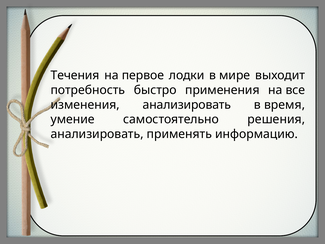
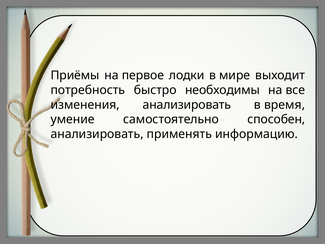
Течения: Течения -> Приёмы (75, 75)
применения: применения -> необходимы (222, 90)
решения: решения -> способен (276, 119)
